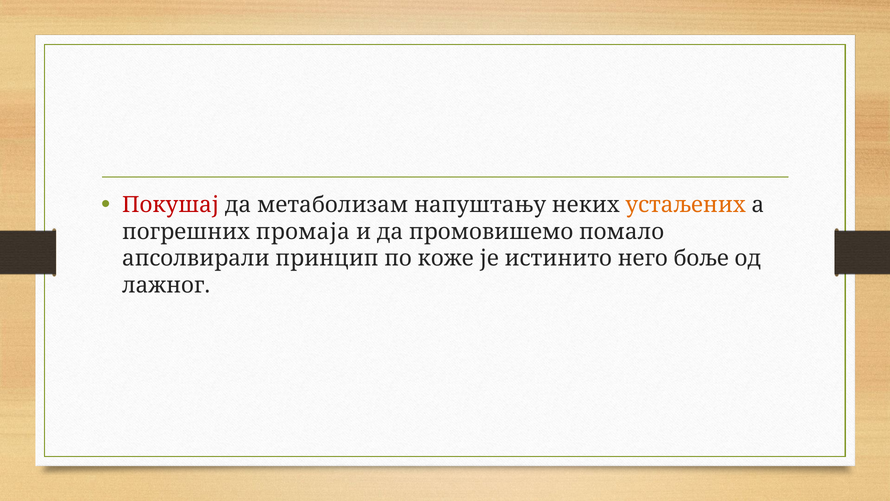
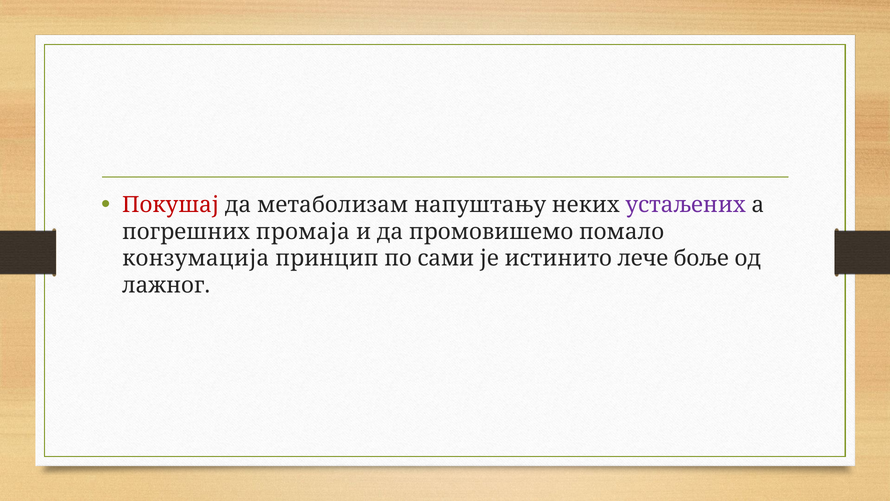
устаљених colour: orange -> purple (686, 205)
апсолвирали: апсолвирали -> конзумација (196, 258)
коже: коже -> сами (446, 258)
него: него -> лече (643, 258)
